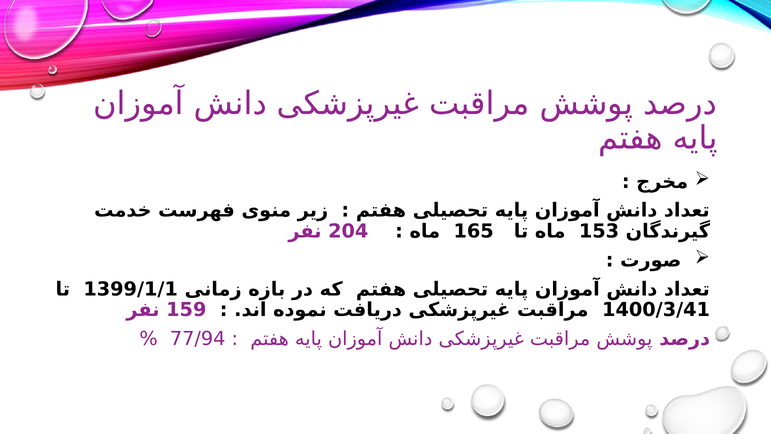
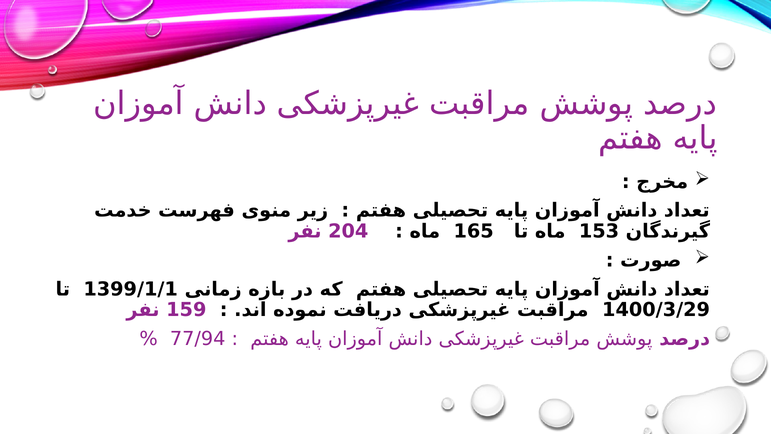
1400/3/41: 1400/3/41 -> 1400/3/29 (656, 310)
